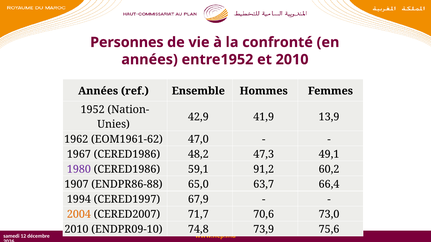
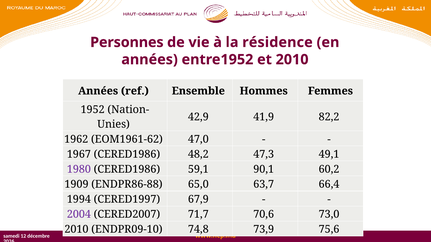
confronté: confronté -> résidence (277, 42)
13,9: 13,9 -> 82,2 (329, 117)
91,2: 91,2 -> 90,1 (264, 170)
1907: 1907 -> 1909 (76, 185)
2004 colour: orange -> purple (79, 215)
